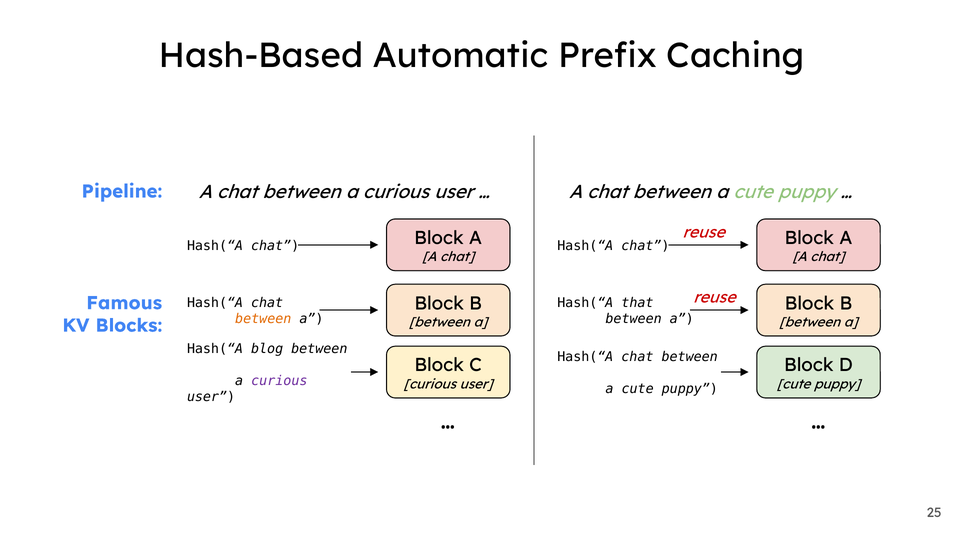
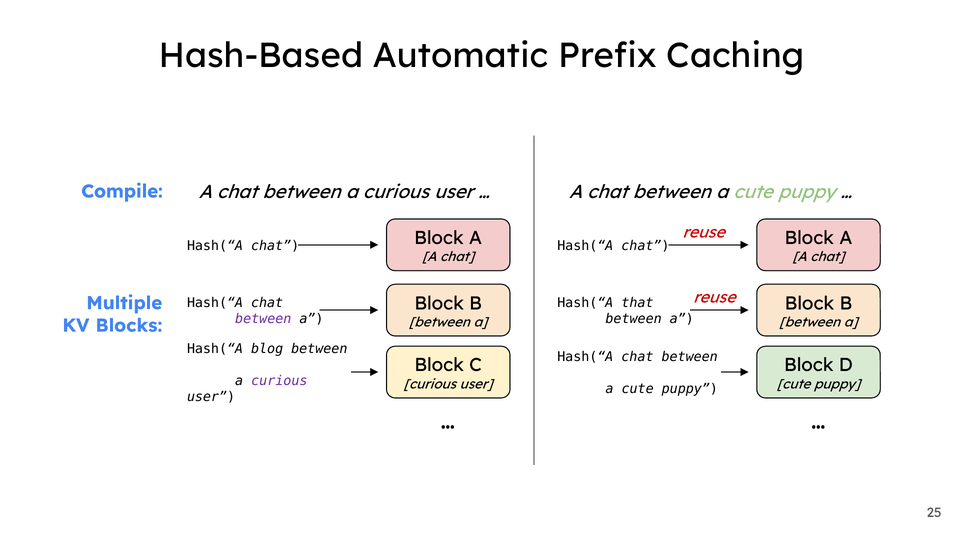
Pipeline: Pipeline -> Compile (122, 192)
Famous: Famous -> Multiple (124, 303)
between colour: orange -> purple (263, 319)
